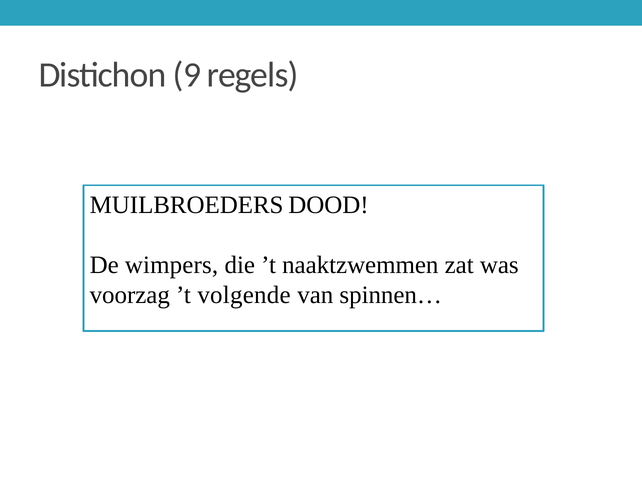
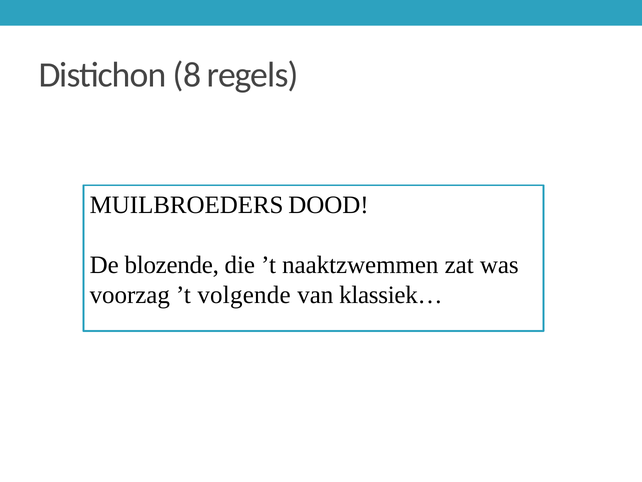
9: 9 -> 8 (187, 75)
wimpers: wimpers -> blozende (172, 265)
spinnen…: spinnen… -> klassiek… (391, 295)
